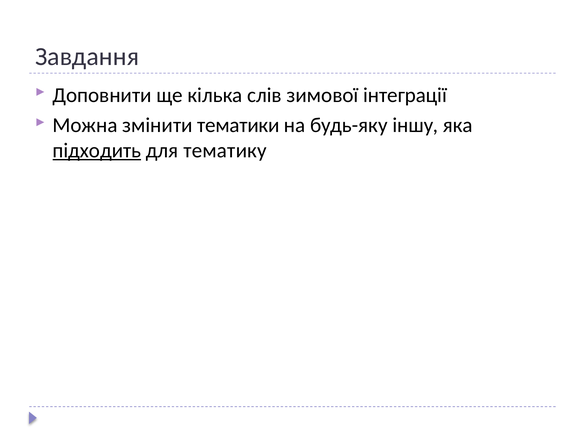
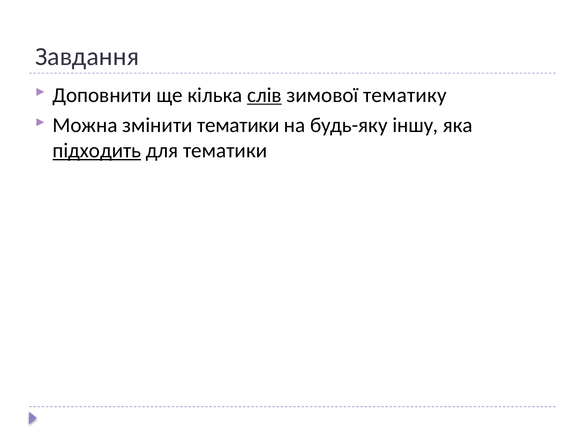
слів underline: none -> present (264, 95)
інтеграції: інтеграції -> тематику (405, 95)
для тематику: тематику -> тематики (225, 151)
